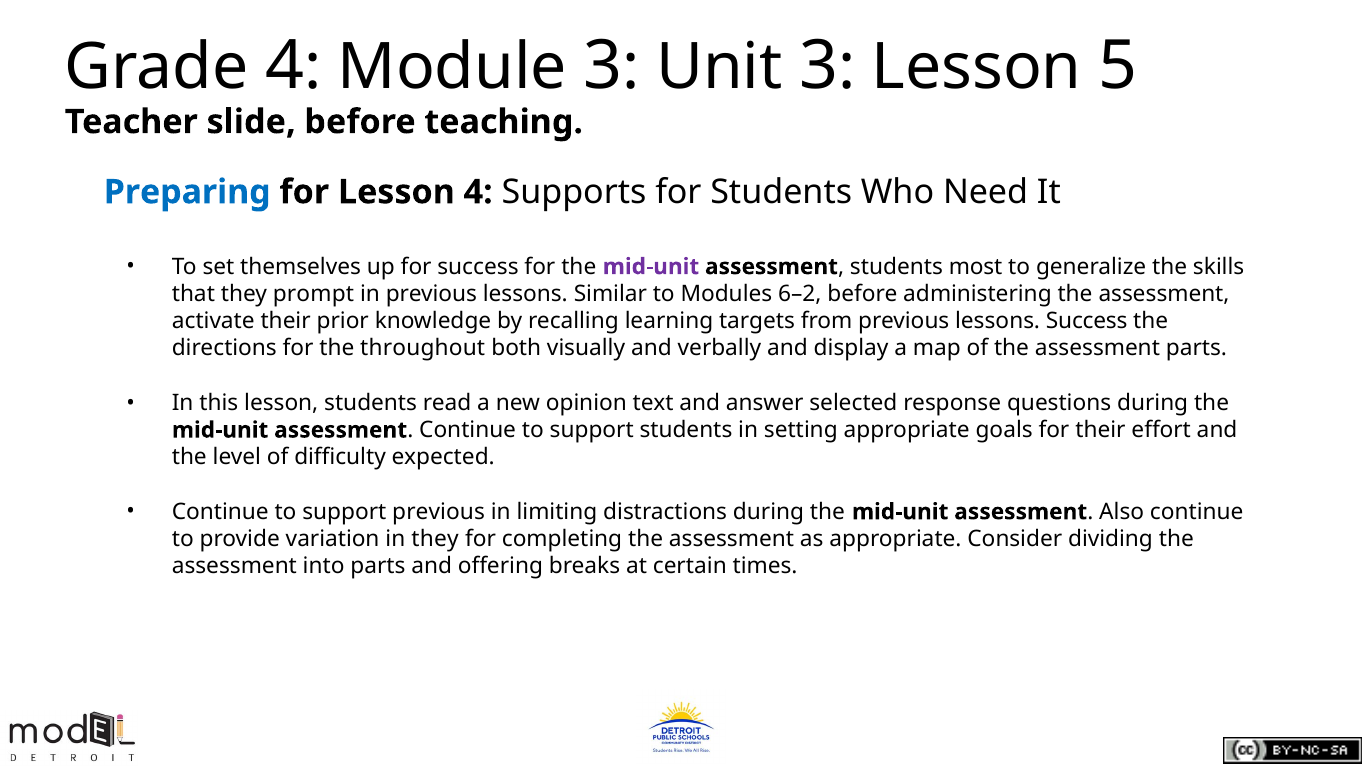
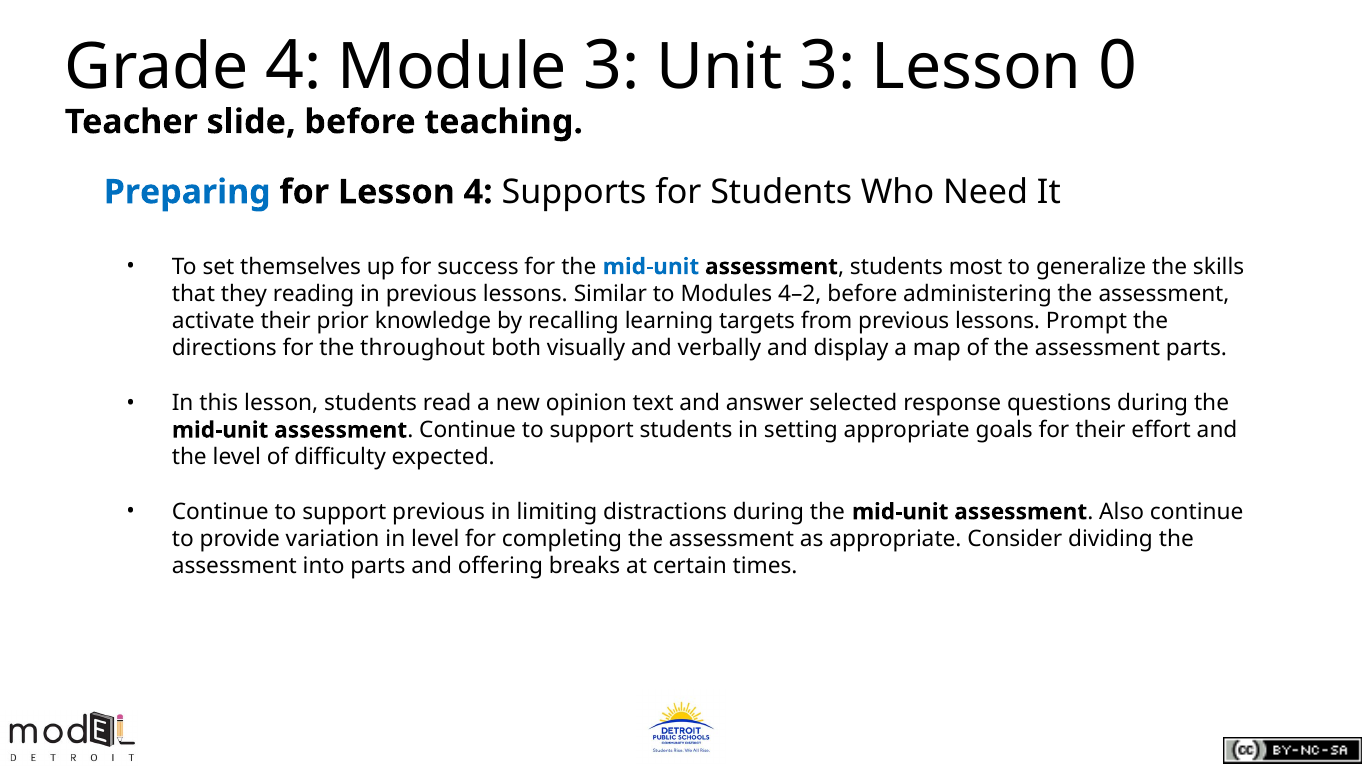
5: 5 -> 0 (1118, 67)
mid-unit colour: purple -> blue (651, 267)
prompt: prompt -> reading (314, 294)
6–2: 6–2 -> 4–2 (800, 294)
lessons Success: Success -> Prompt (1087, 321)
in they: they -> level (435, 539)
